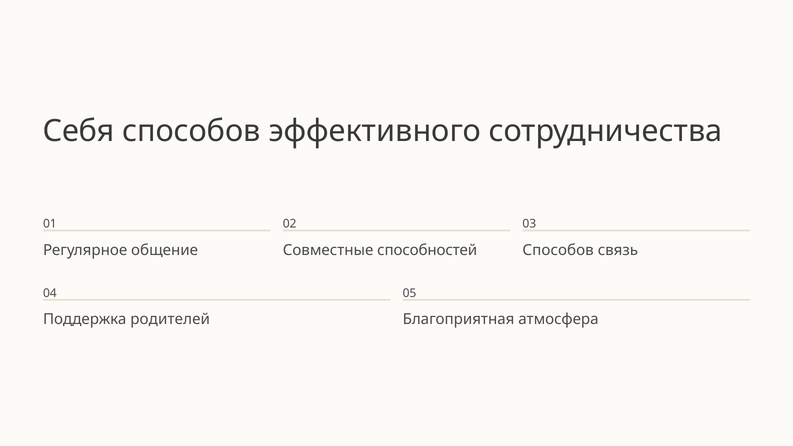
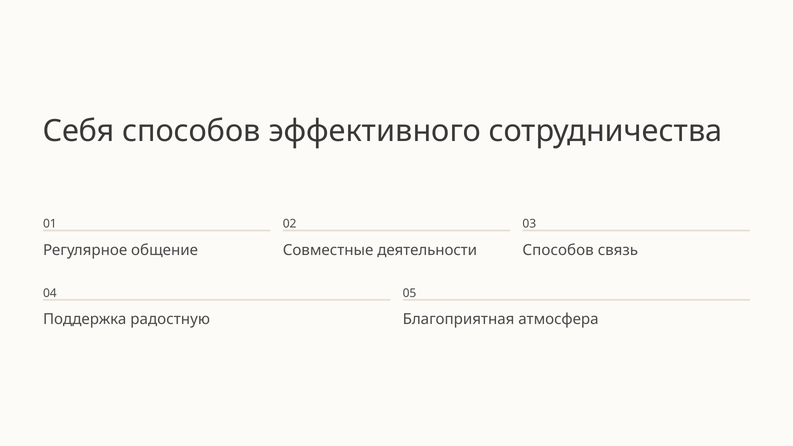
способностей: способностей -> деятельности (427, 250)
родителей: родителей -> радостную (170, 319)
